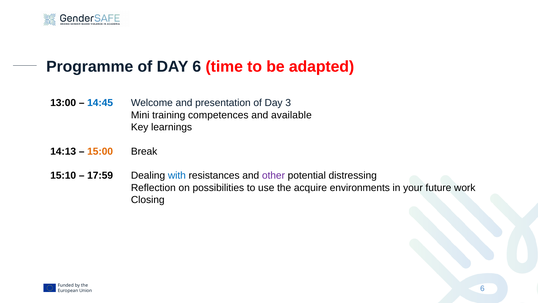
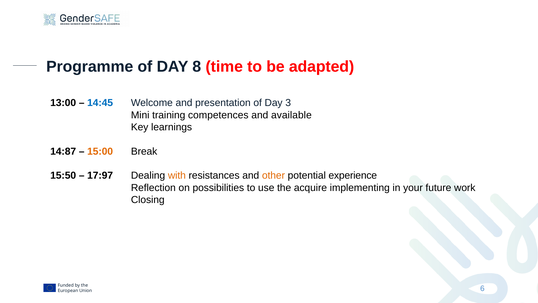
DAY 6: 6 -> 8 (197, 67)
14:13: 14:13 -> 14:87 (63, 151)
15:10: 15:10 -> 15:50 (63, 175)
17:59: 17:59 -> 17:97 (100, 175)
with colour: blue -> orange (177, 175)
other colour: purple -> orange (273, 175)
distressing: distressing -> experience (353, 175)
environments: environments -> implementing (360, 187)
